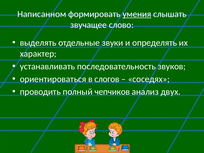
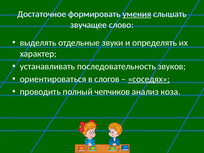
Написанном: Написанном -> Достаточное (42, 14)
соседях underline: none -> present (149, 79)
двух: двух -> коза (171, 92)
